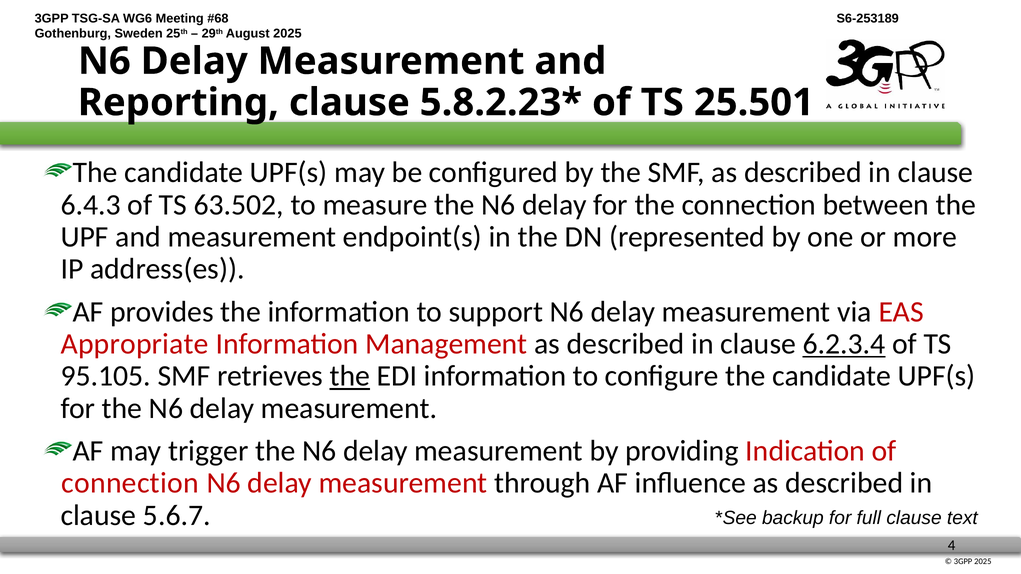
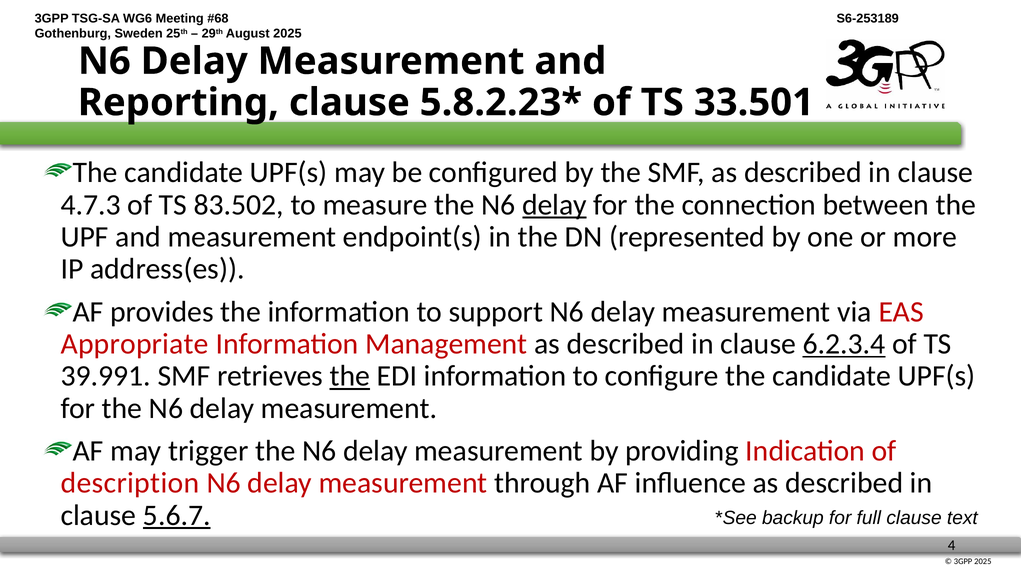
25.501: 25.501 -> 33.501 (754, 103)
6.4.3: 6.4.3 -> 4.7.3 (91, 205)
63.502: 63.502 -> 83.502 (239, 205)
delay underline: none -> present (555, 205)
95.105: 95.105 -> 39.991 (106, 376)
connection: connection -> description (130, 483)
5.6.7 underline: none -> present (177, 516)
